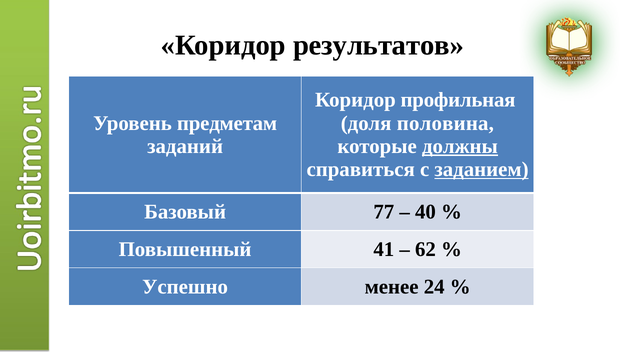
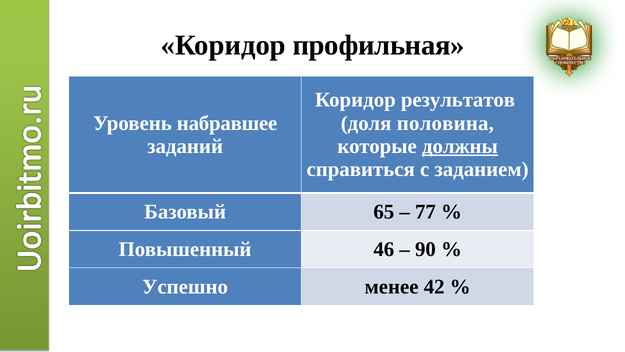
результатов: результатов -> профильная (379, 45)
профильная: профильная -> результатов (458, 100)
предметам: предметам -> набравшее (227, 123)
заданием underline: present -> none (482, 169)
77: 77 -> 65 (384, 212)
40: 40 -> 77 (425, 212)
41: 41 -> 46 (384, 249)
62: 62 -> 90 (425, 249)
24: 24 -> 42 (434, 286)
